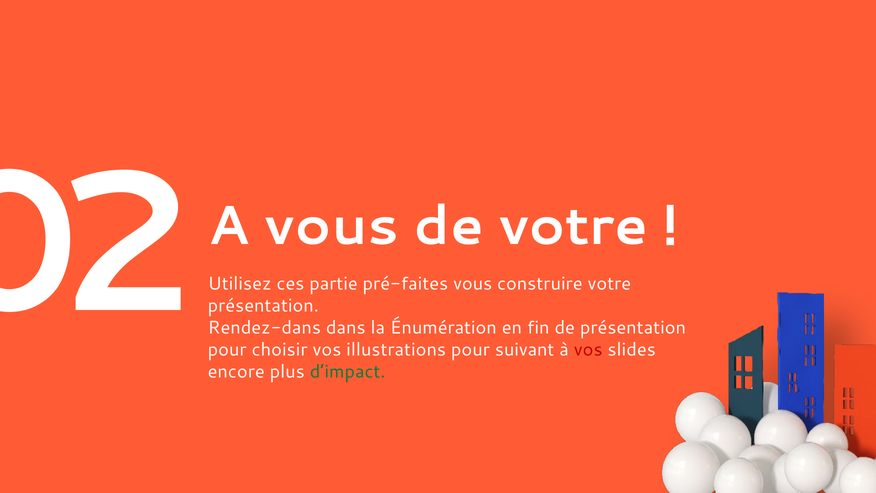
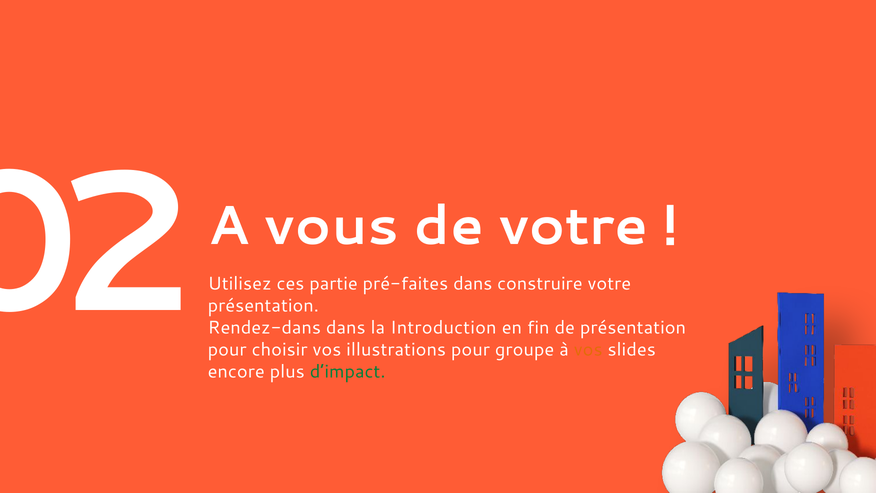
pré-faites vous: vous -> dans (473, 284)
Énumération: Énumération -> Introduction (443, 328)
suivant: suivant -> groupe (525, 350)
vos colour: red -> orange (588, 350)
